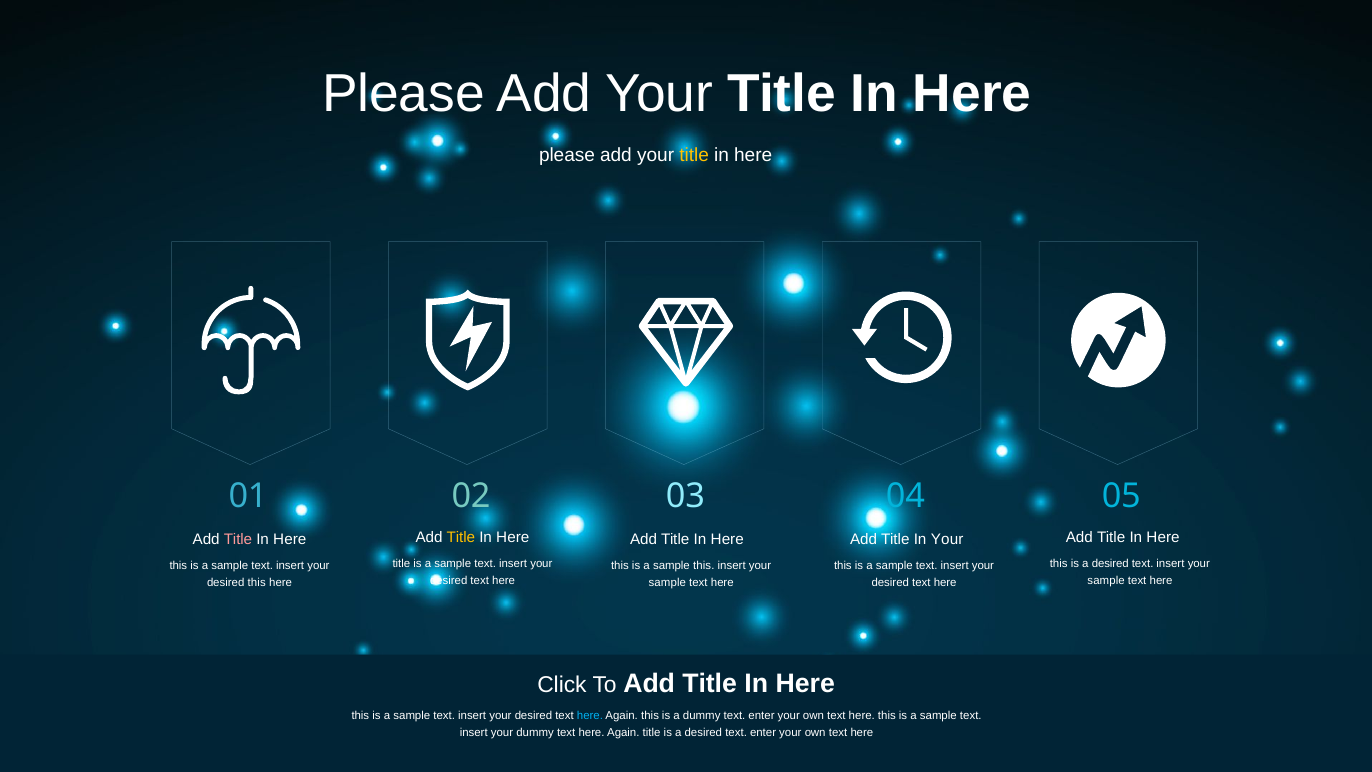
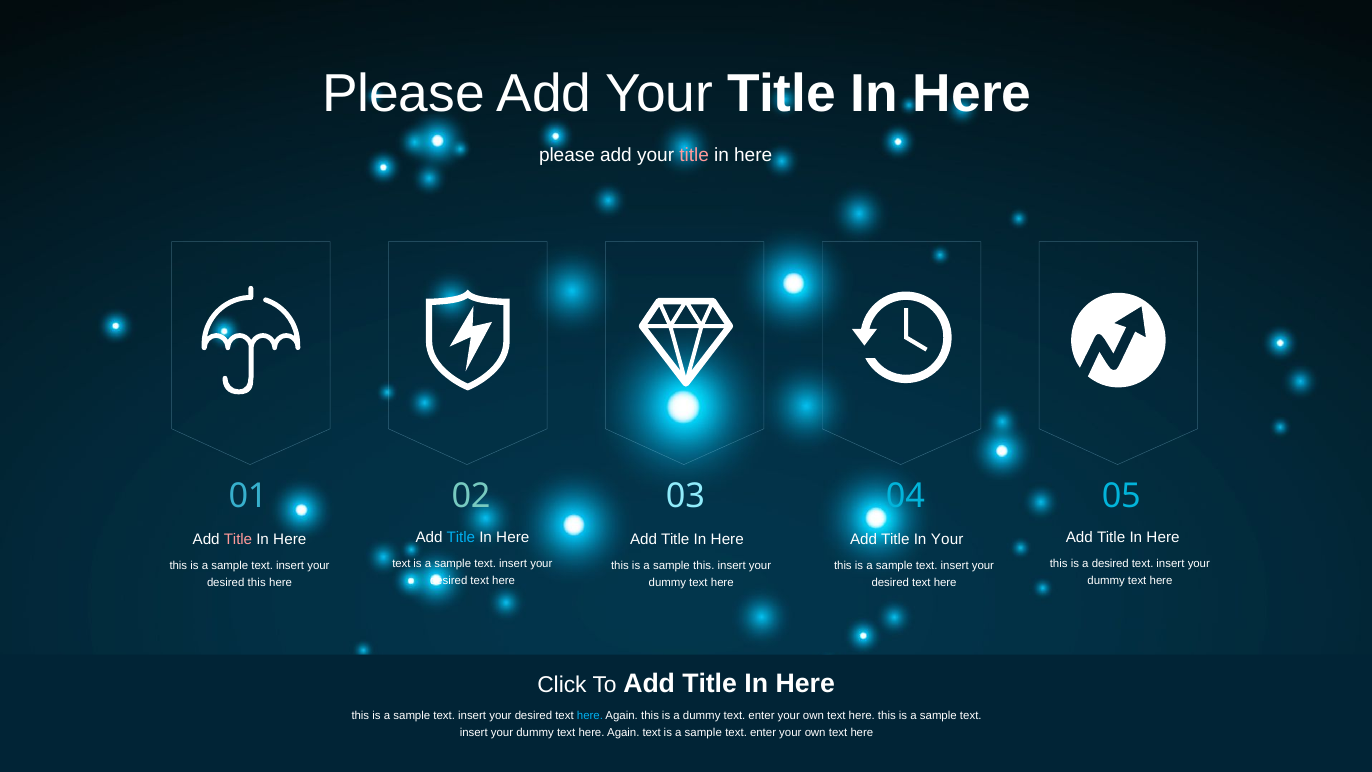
title colour: yellow -> pink (694, 155)
Title colour: yellow -> light blue (461, 538)
title: title -> text (401, 564)
sample: sample -> dummy (1106, 581)
sample: sample -> dummy (667, 582)
Again title: title -> text (652, 733)
desired: desired -> sample (703, 733)
